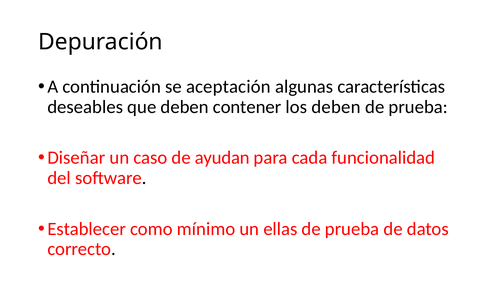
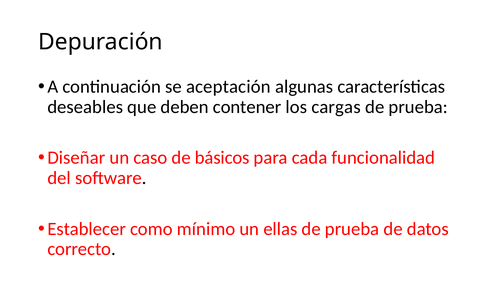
los deben: deben -> cargas (336, 107)
ayudan: ayudan -> básicos (222, 158)
